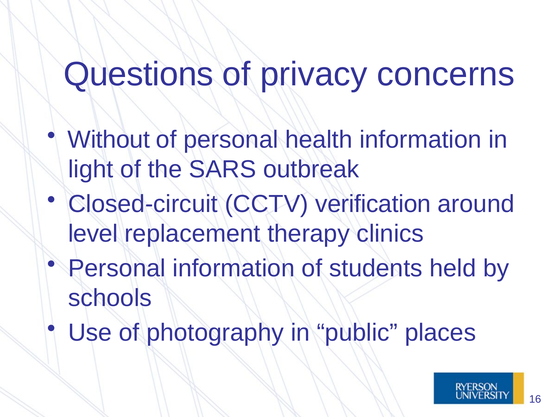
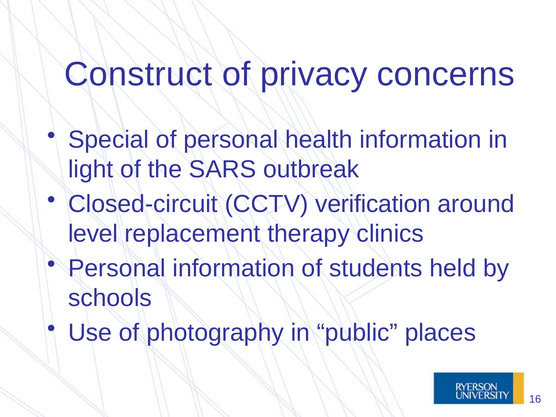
Questions: Questions -> Construct (138, 74)
Without: Without -> Special (109, 140)
